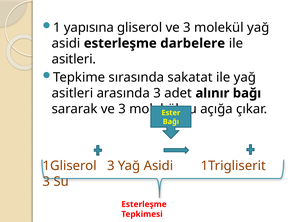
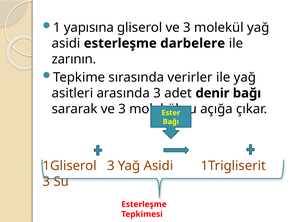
asitleri: asitleri -> zarının (74, 59)
sakatat: sakatat -> verirler (190, 77)
alınır: alınır -> denir (212, 93)
